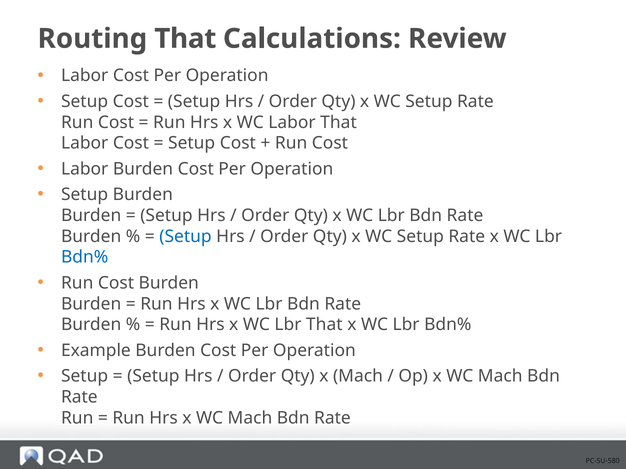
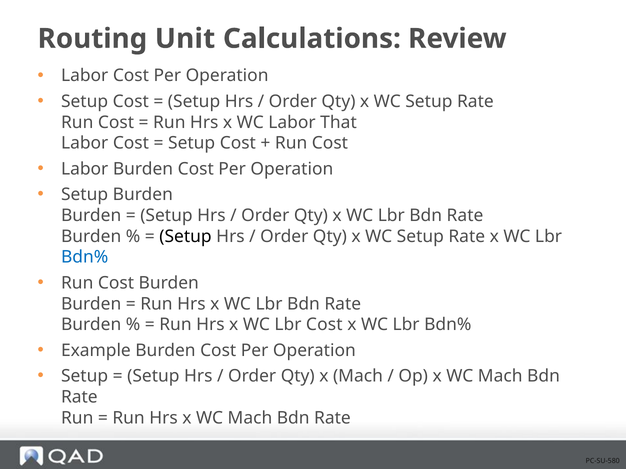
Routing That: That -> Unit (185, 39)
Setup colour: blue -> black (186, 237)
Lbr That: That -> Cost (324, 325)
